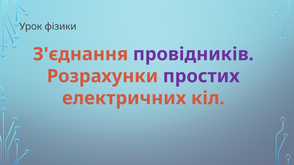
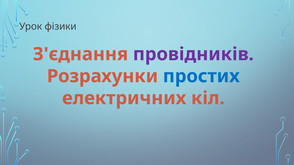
простих colour: purple -> blue (201, 76)
